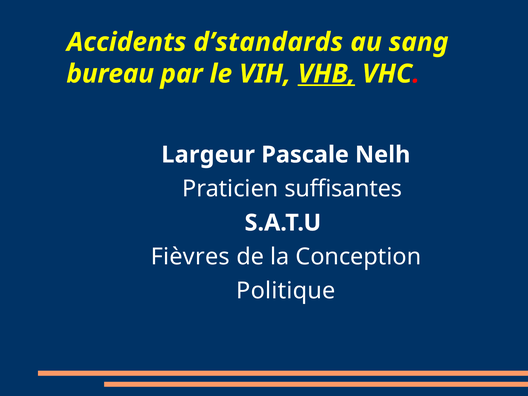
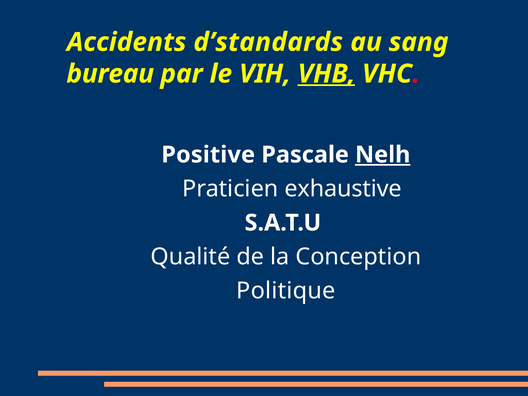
Largeur: Largeur -> Positive (208, 155)
Nelh underline: none -> present (383, 155)
suffisantes: suffisantes -> exhaustive (343, 189)
Fièvres: Fièvres -> Qualité (190, 257)
